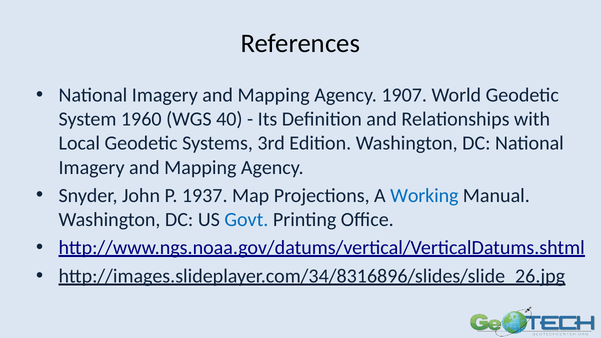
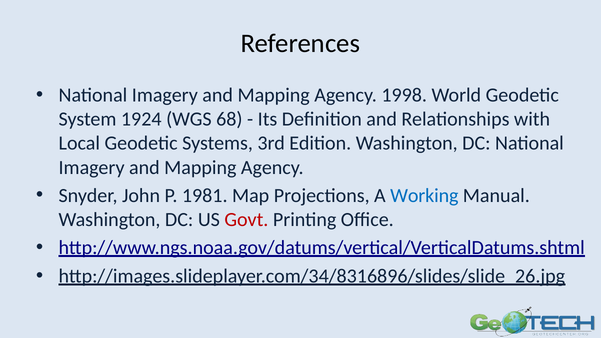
1907: 1907 -> 1998 (404, 95)
1960: 1960 -> 1924 (141, 119)
40: 40 -> 68 (229, 119)
1937: 1937 -> 1981 (205, 195)
Govt colour: blue -> red (246, 220)
